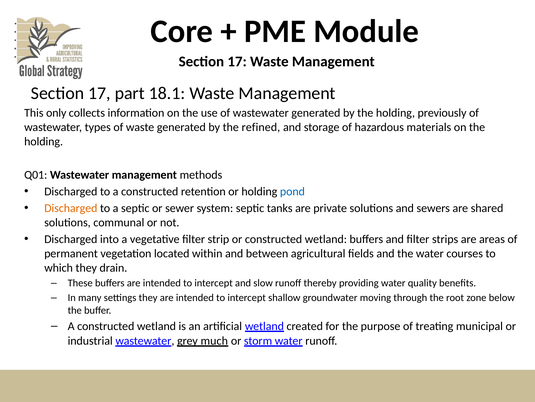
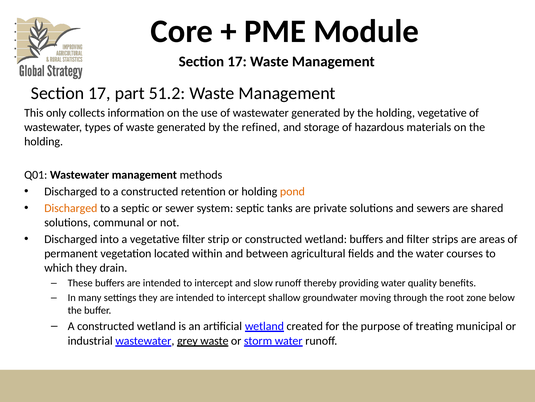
18.1: 18.1 -> 51.2 (167, 93)
holding previously: previously -> vegetative (442, 113)
pond colour: blue -> orange (292, 191)
grey much: much -> waste (214, 340)
